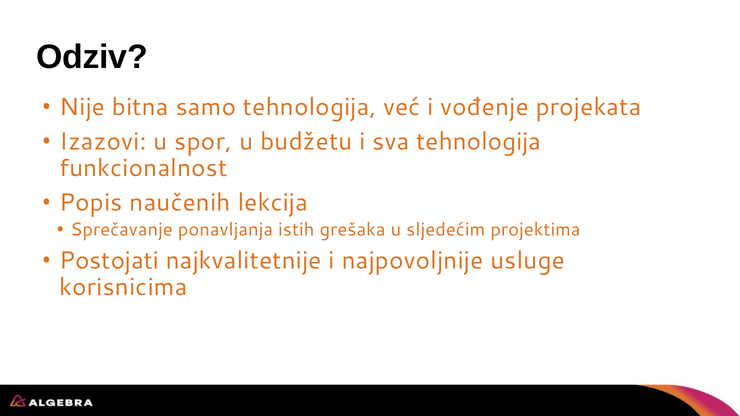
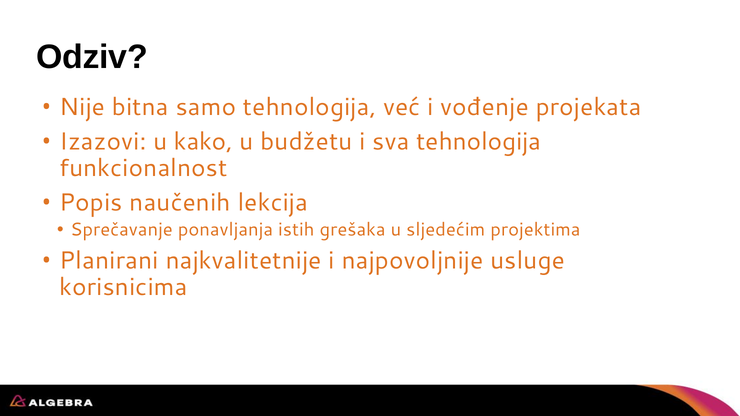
spor: spor -> kako (204, 142)
Postojati: Postojati -> Planirani (109, 261)
